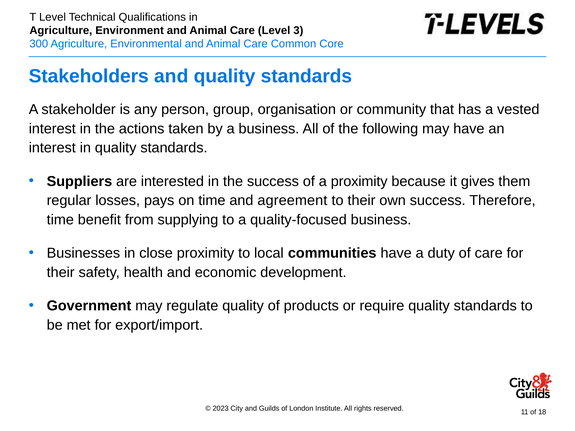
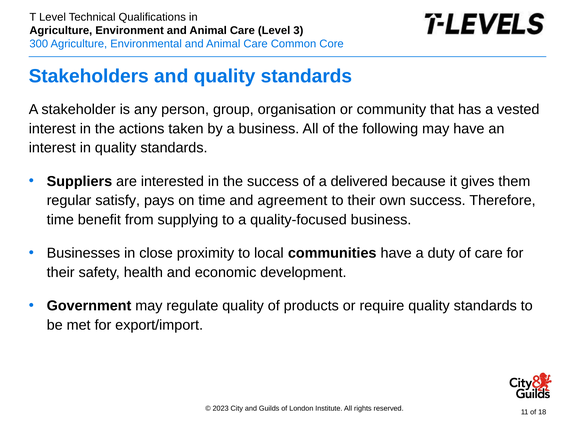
a proximity: proximity -> delivered (359, 181)
losses: losses -> satisfy (118, 201)
